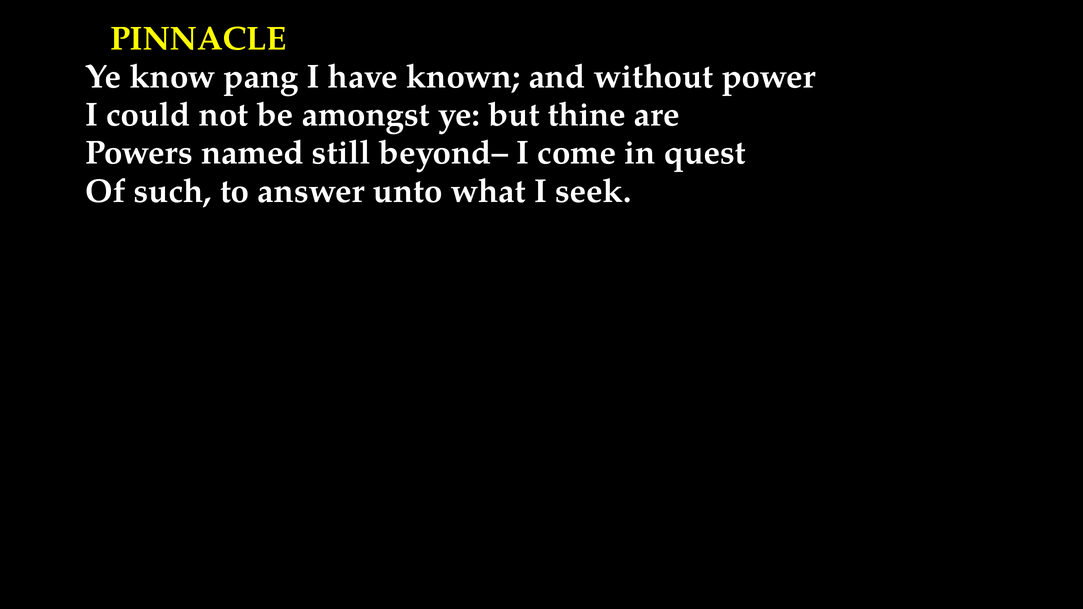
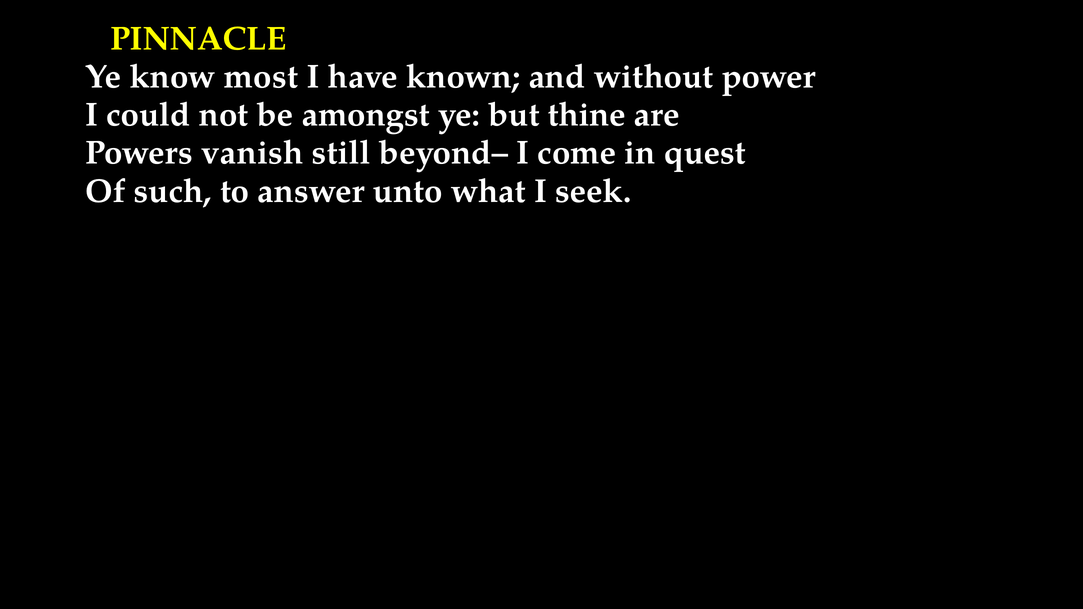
pang: pang -> most (261, 77)
named: named -> vanish (252, 153)
